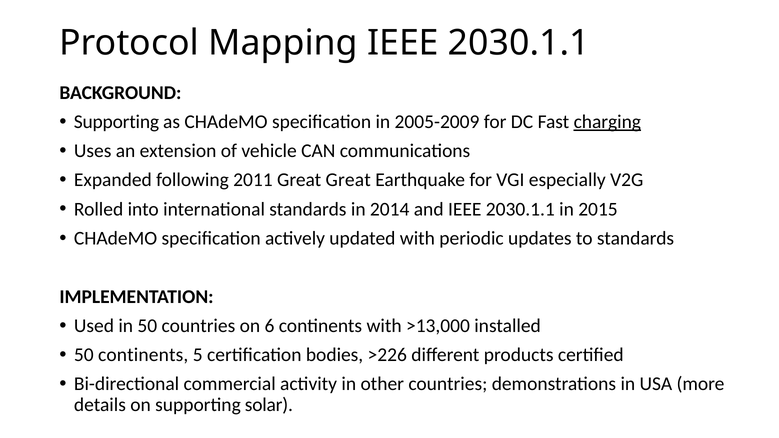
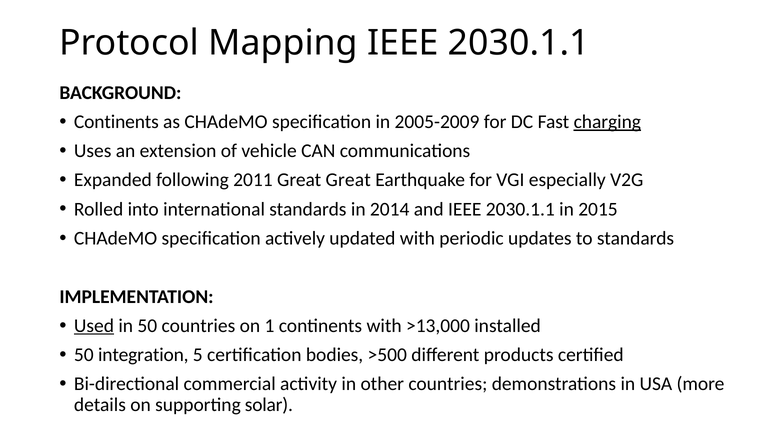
Supporting: Supporting -> Continents (116, 122)
Used underline: none -> present (94, 326)
6: 6 -> 1 (269, 326)
50 continents: continents -> integration (143, 355)
>226: >226 -> >500 (387, 355)
